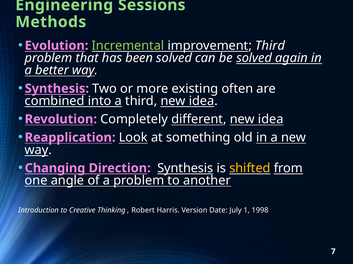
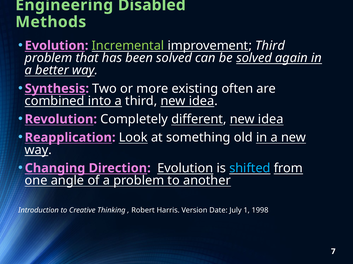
Sessions: Sessions -> Disabled (152, 5)
Direction Synthesis: Synthesis -> Evolution (185, 169)
shifted colour: yellow -> light blue (250, 169)
